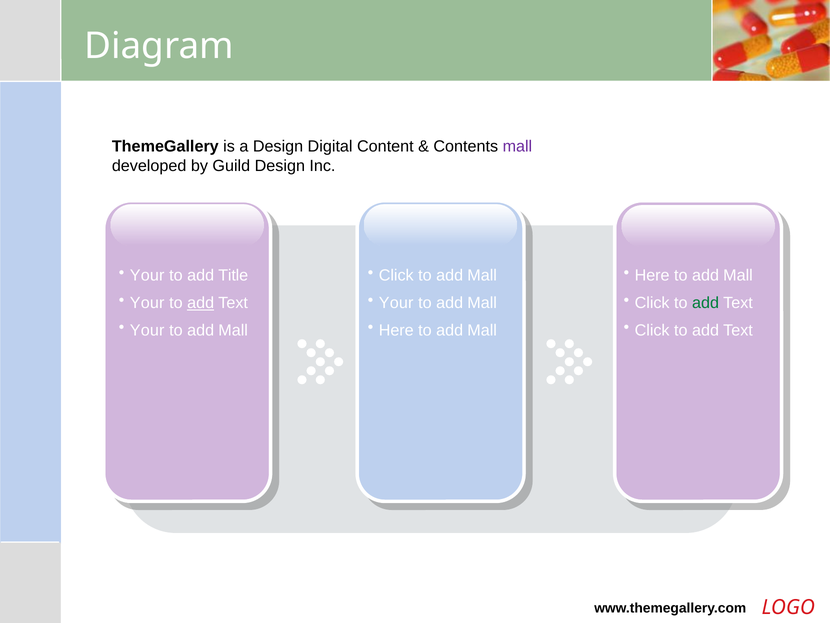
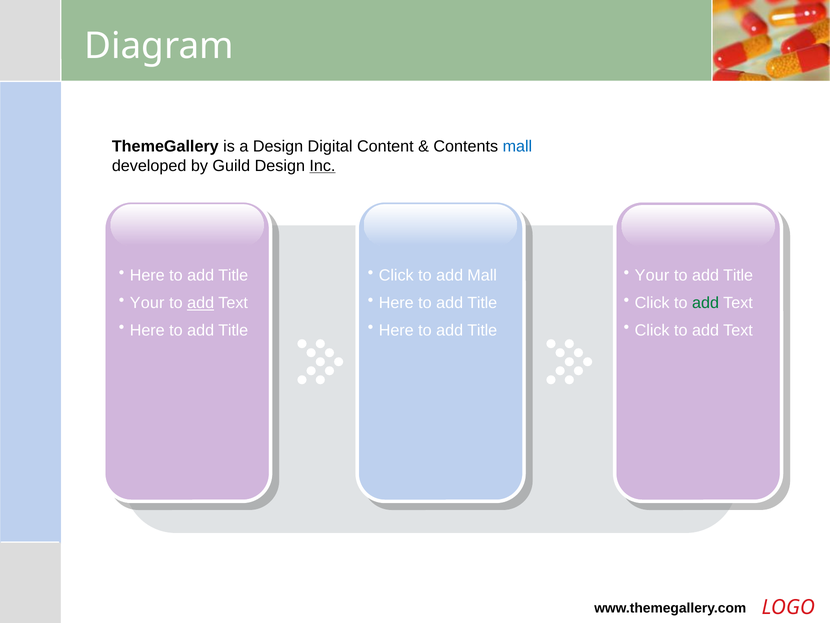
mall colour: purple -> blue (517, 146)
Inc underline: none -> present (322, 166)
Your: Your -> Here (147, 275)
Here: Here -> Your (652, 275)
Mall: Mall -> Title (738, 275)
Your: Your -> Here (396, 303)
Mall: Mall -> Title (482, 303)
Your: Your -> Here (147, 330)
Mall: Mall -> Title (233, 330)
Mall: Mall -> Title (482, 330)
